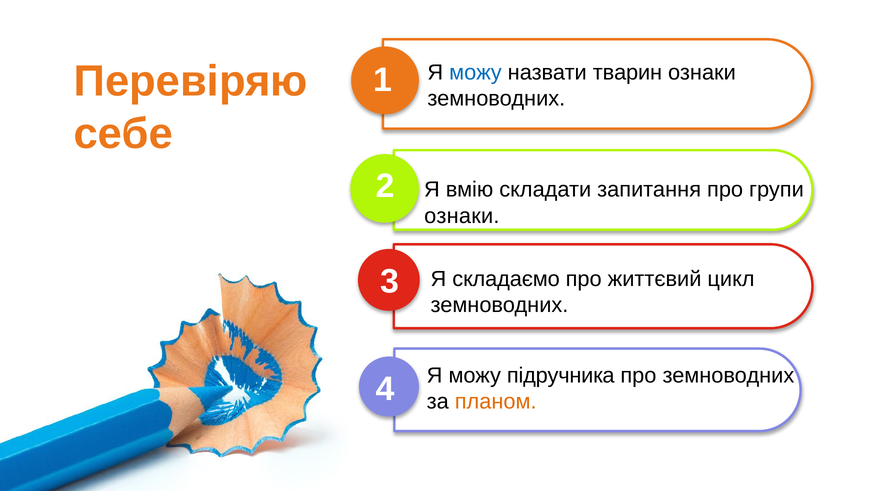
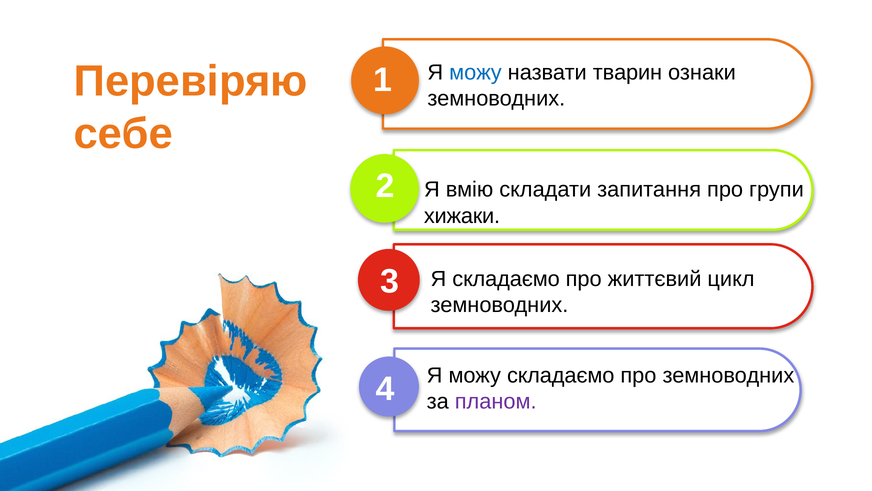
ознаки: ознаки -> хижаки (462, 216)
можу підручника: підручника -> складаємо (561, 375)
планом colour: orange -> purple (496, 401)
